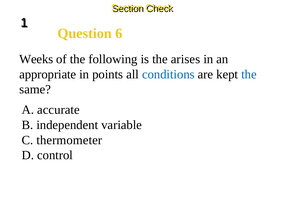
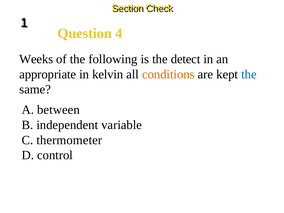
6: 6 -> 4 (119, 33)
arises: arises -> detect (186, 59)
points: points -> kelvin (108, 74)
conditions colour: blue -> orange (168, 74)
accurate: accurate -> between (58, 110)
